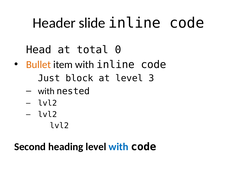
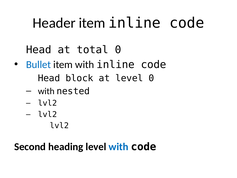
Header slide: slide -> item (92, 23)
Bullet colour: orange -> blue (38, 64)
Just: Just -> Head (49, 78)
level 3: 3 -> 0 (151, 78)
